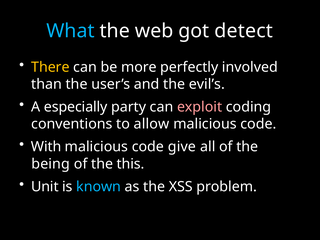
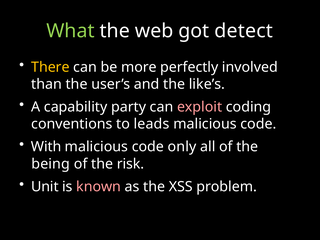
What colour: light blue -> light green (70, 31)
evil’s: evil’s -> like’s (207, 84)
especially: especially -> capability (76, 107)
allow: allow -> leads (152, 124)
give: give -> only (182, 147)
this: this -> risk (131, 164)
known colour: light blue -> pink (99, 187)
